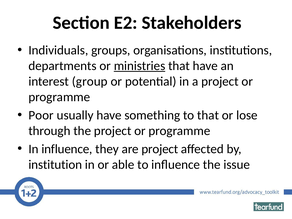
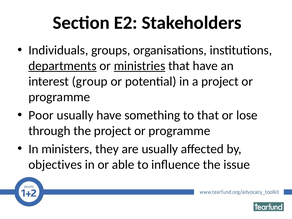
departments underline: none -> present (63, 66)
In influence: influence -> ministers (67, 149)
are project: project -> usually (160, 149)
institution: institution -> objectives (55, 165)
